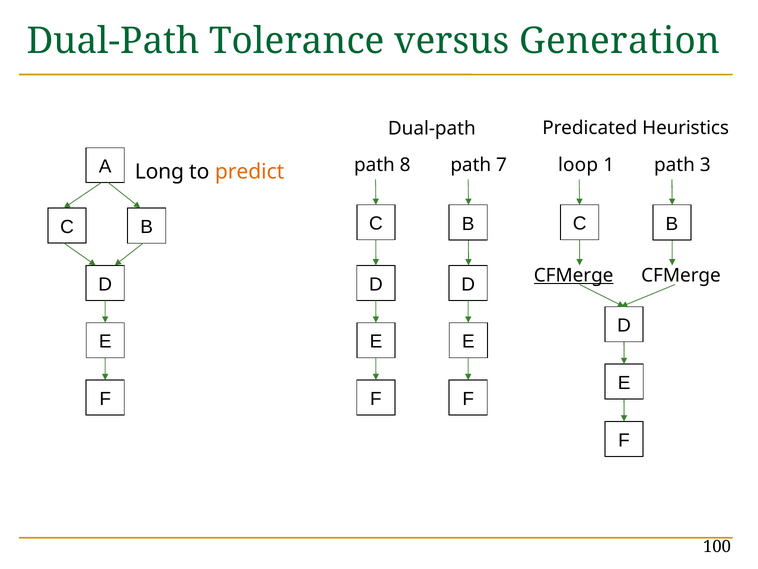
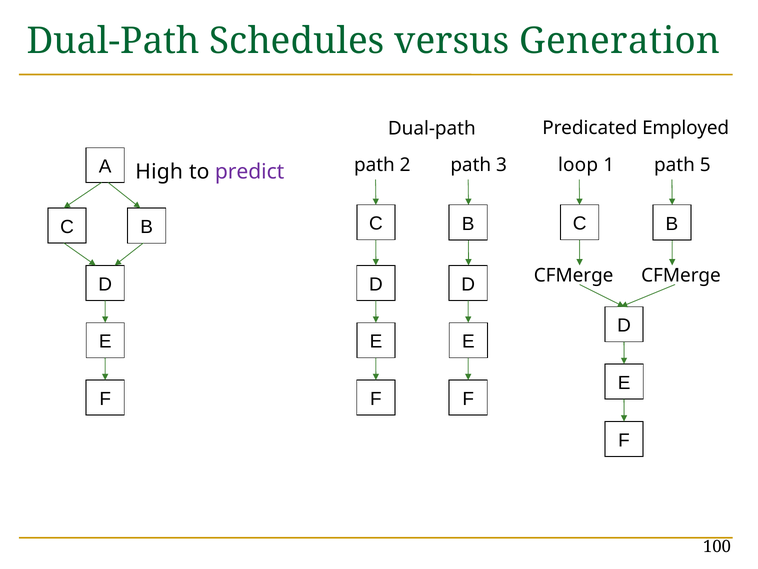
Tolerance: Tolerance -> Schedules (297, 41)
Heuristics: Heuristics -> Employed (686, 128)
8: 8 -> 2 (405, 165)
7: 7 -> 3 (502, 165)
3: 3 -> 5 (705, 165)
Long: Long -> High (159, 172)
predict colour: orange -> purple (250, 172)
CFMerge underline: present -> none (574, 275)
